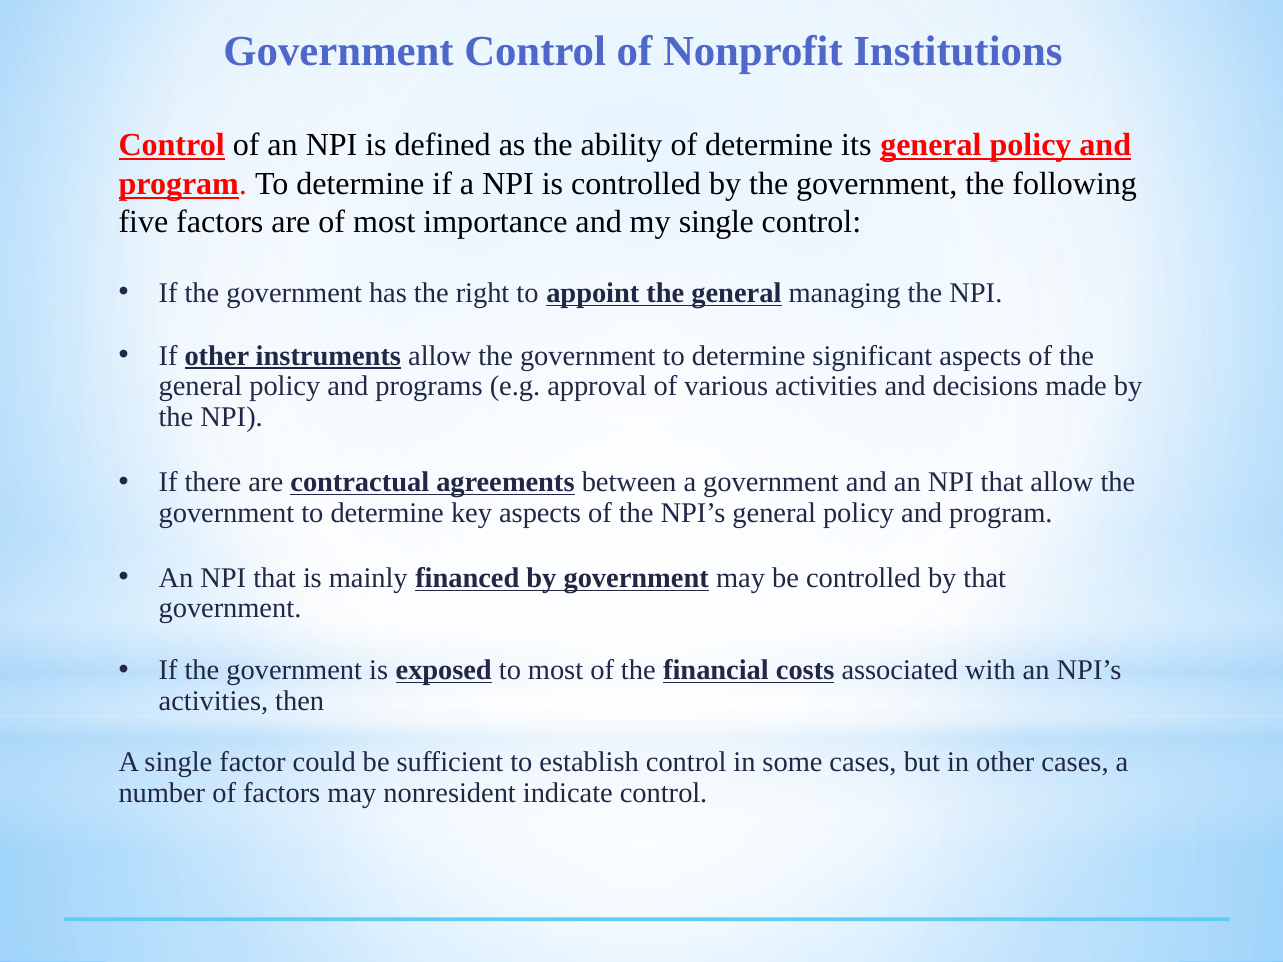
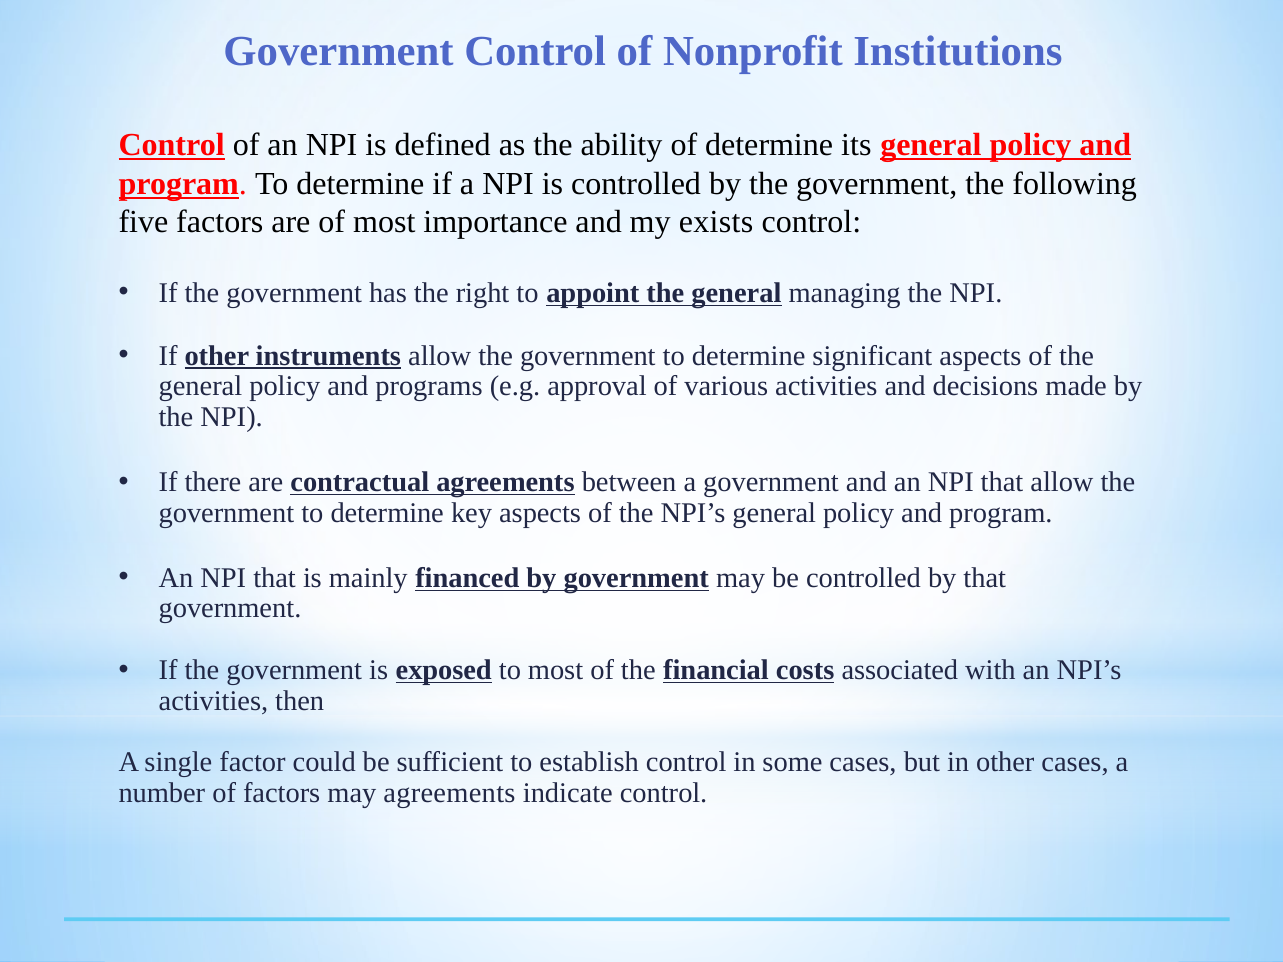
my single: single -> exists (716, 222)
may nonresident: nonresident -> agreements (449, 793)
